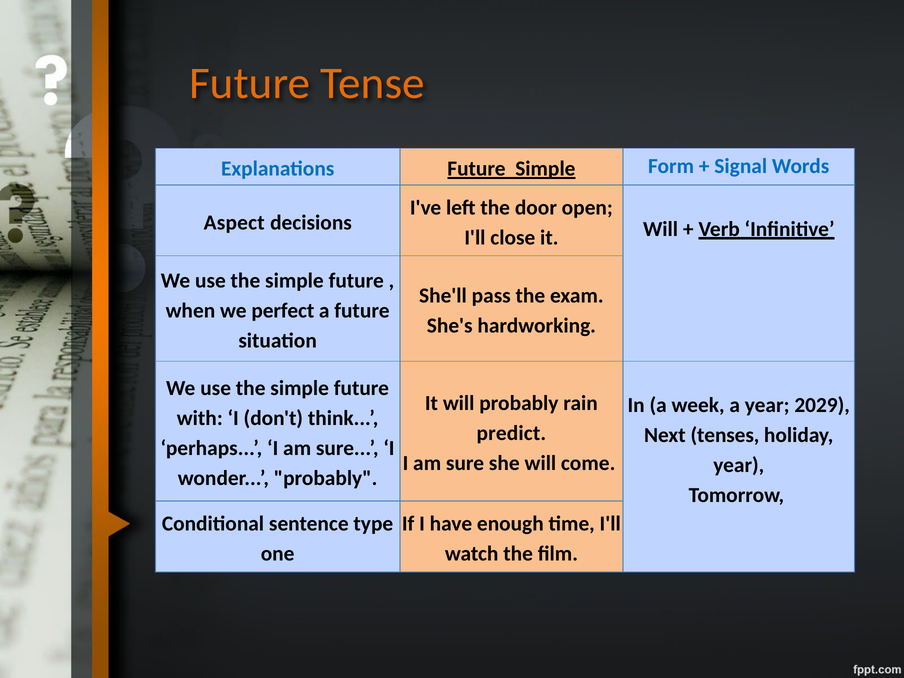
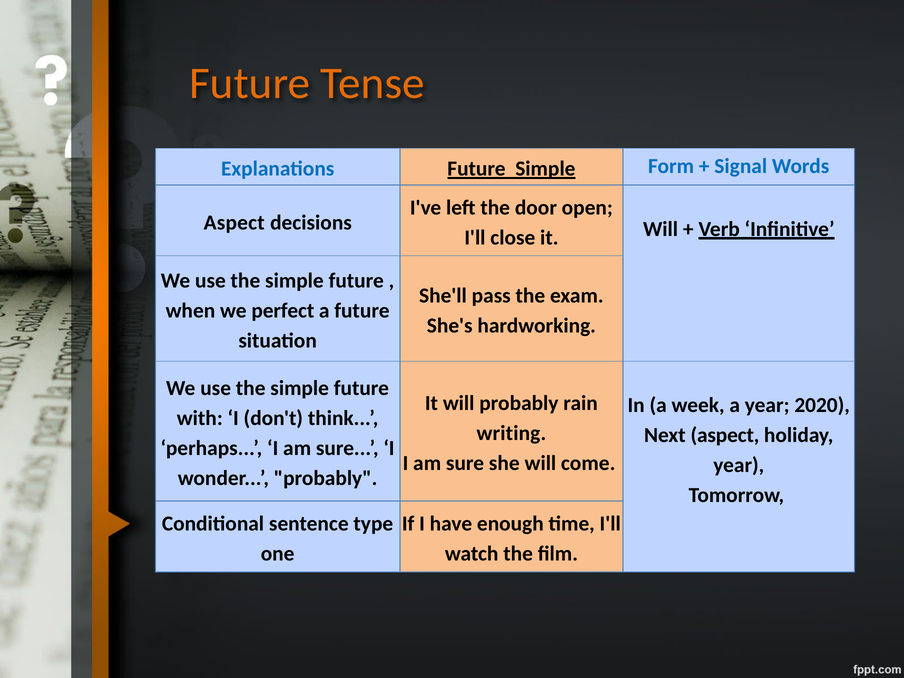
2029: 2029 -> 2020 (822, 405)
predict: predict -> writing (511, 433)
Next tenses: tenses -> aspect (725, 435)
